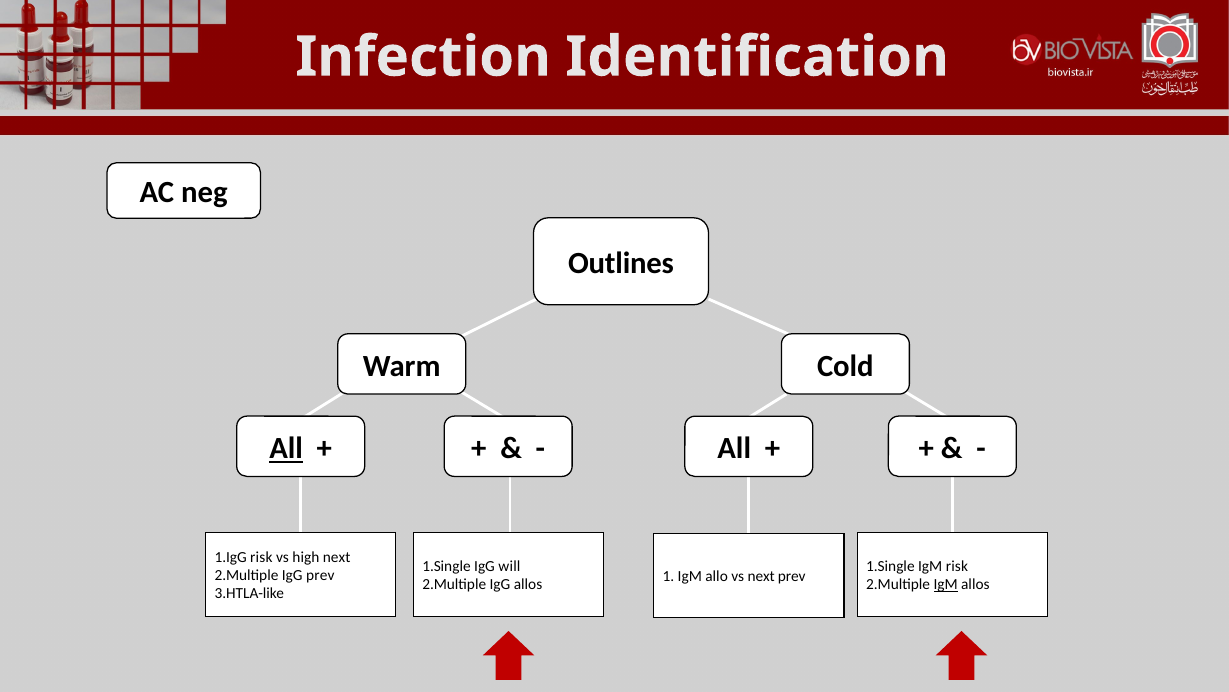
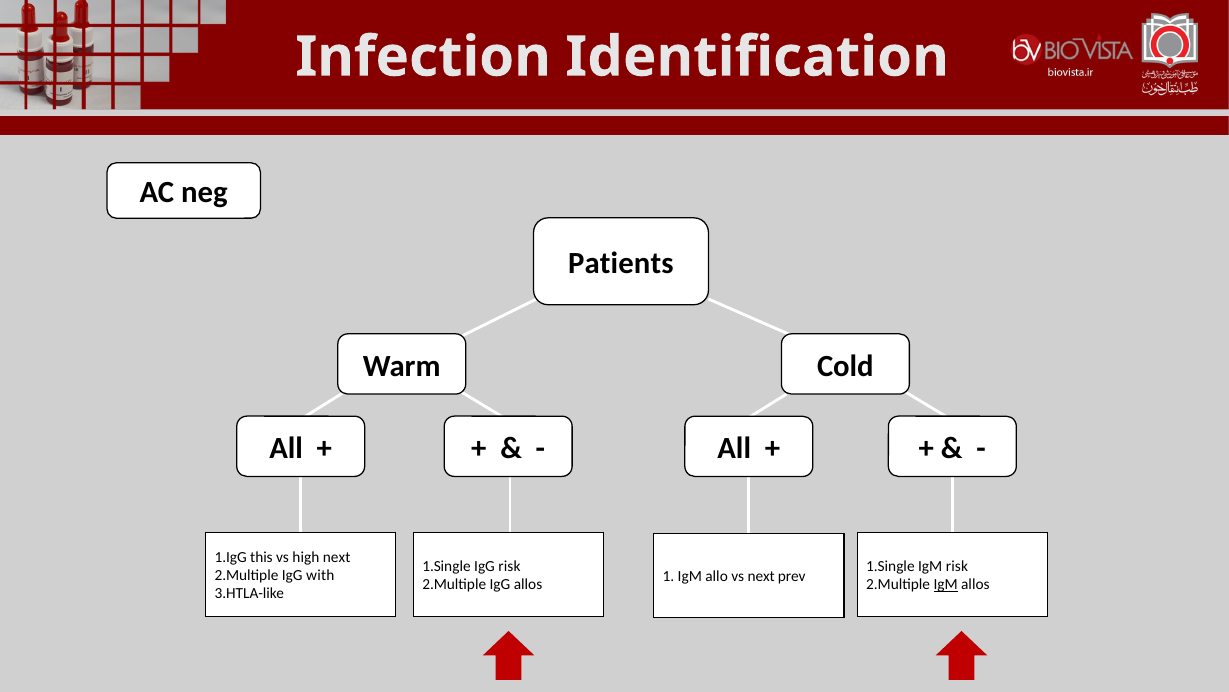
Outlines: Outlines -> Patients (621, 263)
All underline: present -> none (286, 448)
risk: risk -> this (261, 556)
IgG will: will -> risk (509, 566)
IgG prev: prev -> with (320, 575)
